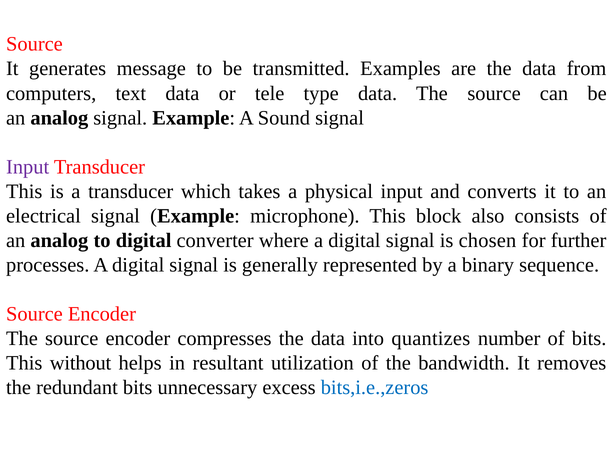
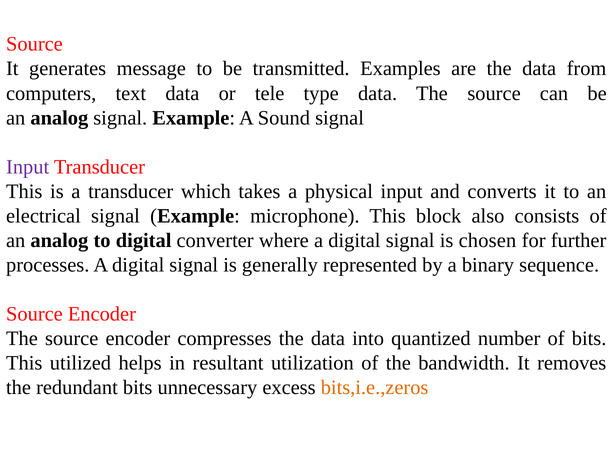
quantizes: quantizes -> quantized (431, 338)
without: without -> utilized (80, 363)
bits,i.e.,zeros colour: blue -> orange (375, 387)
